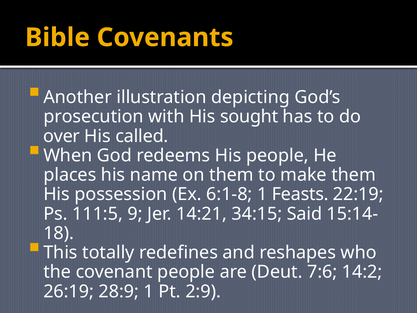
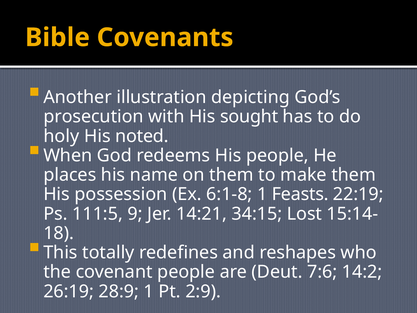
over: over -> holy (61, 136)
called: called -> noted (142, 136)
Said: Said -> Lost (304, 214)
